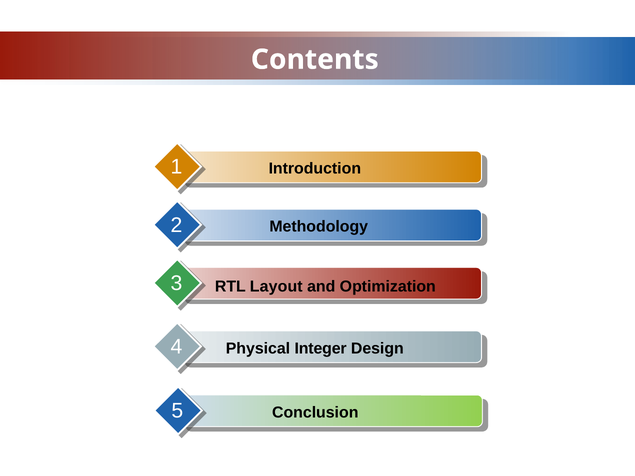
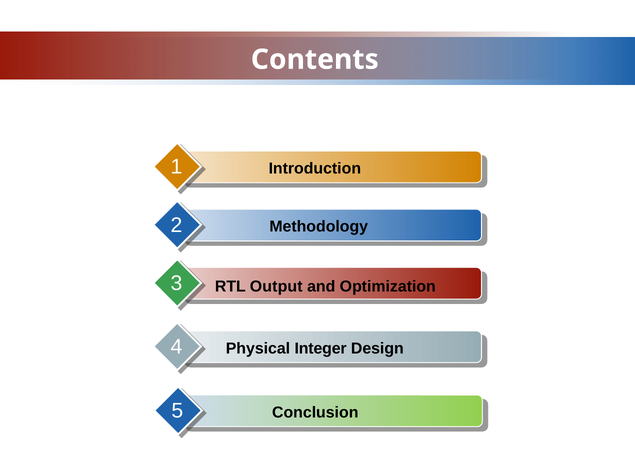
Layout: Layout -> Output (276, 287)
